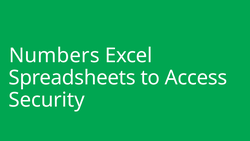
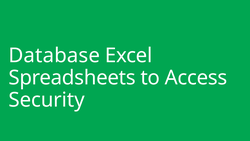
Numbers: Numbers -> Database (54, 55)
